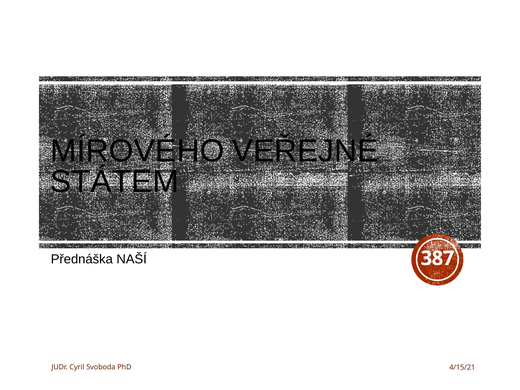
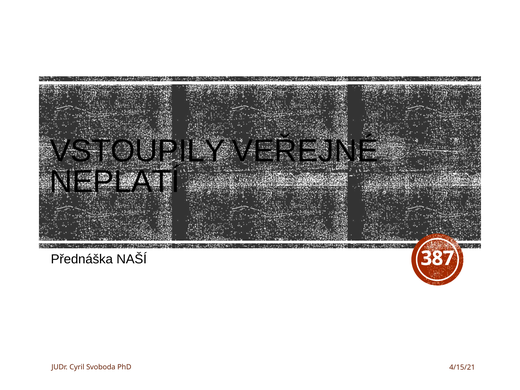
MÍROVÉHO: MÍROVÉHO -> VSTOUPILY (138, 151)
STÁTEM: STÁTEM -> NEPLATÍ (115, 182)
